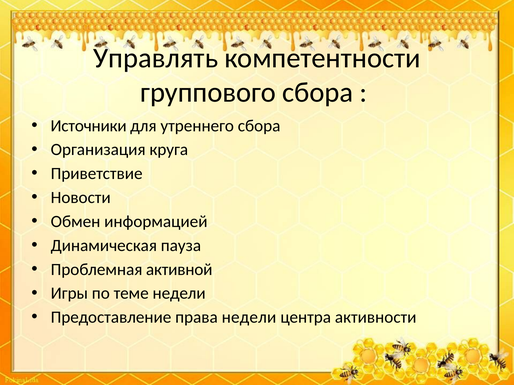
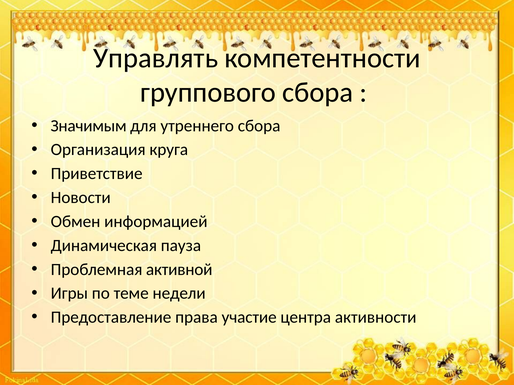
Источники: Источники -> Значимым (89, 126)
права недели: недели -> участие (249, 318)
